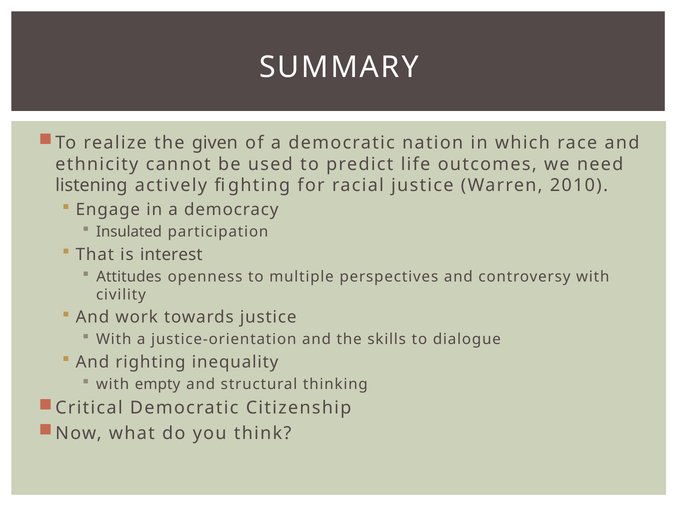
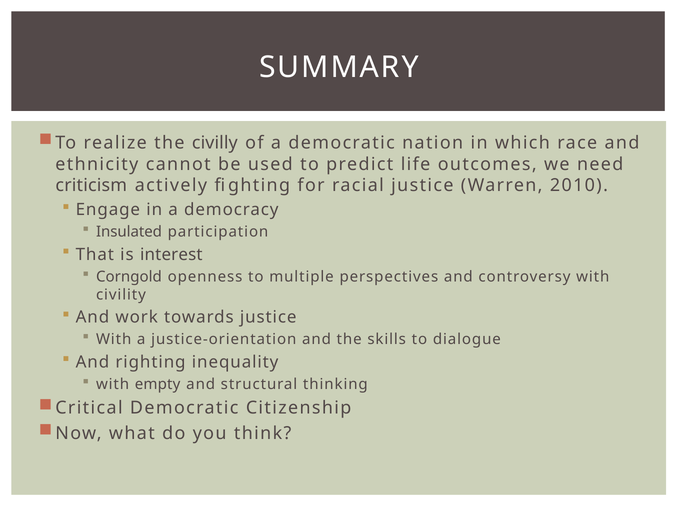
given: given -> civilly (215, 143)
listening: listening -> criticism (91, 186)
Attitudes: Attitudes -> Corngold (129, 277)
